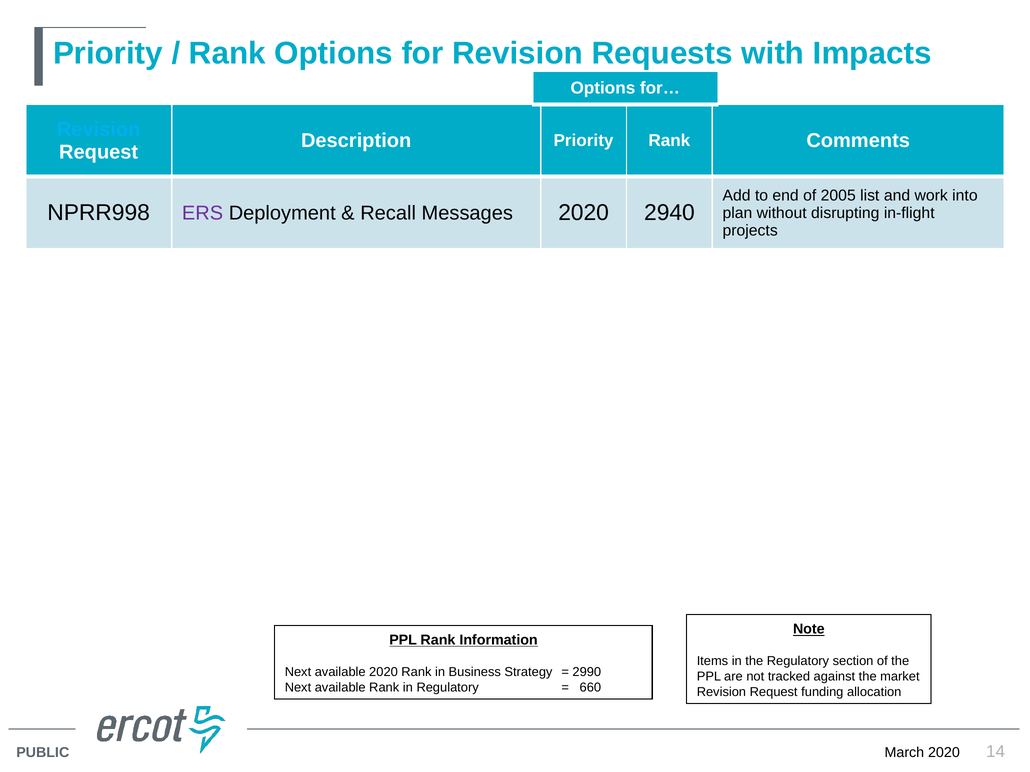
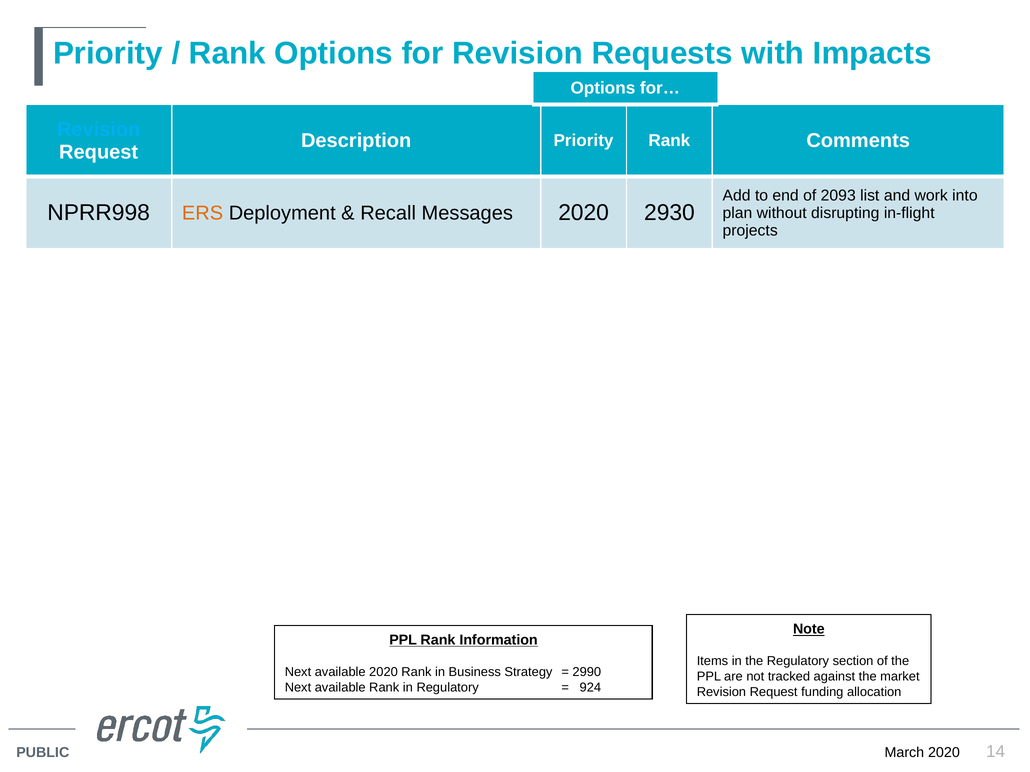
2005: 2005 -> 2093 (838, 195)
ERS colour: purple -> orange (203, 213)
2940: 2940 -> 2930 (669, 213)
660: 660 -> 924 (590, 688)
